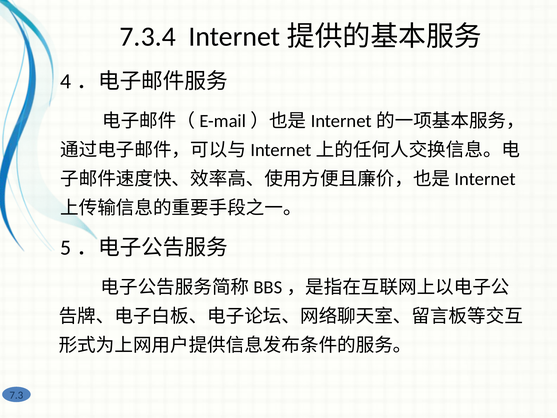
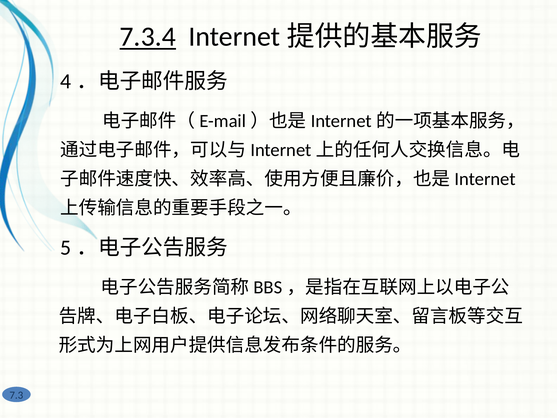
7.3.4 underline: none -> present (148, 37)
